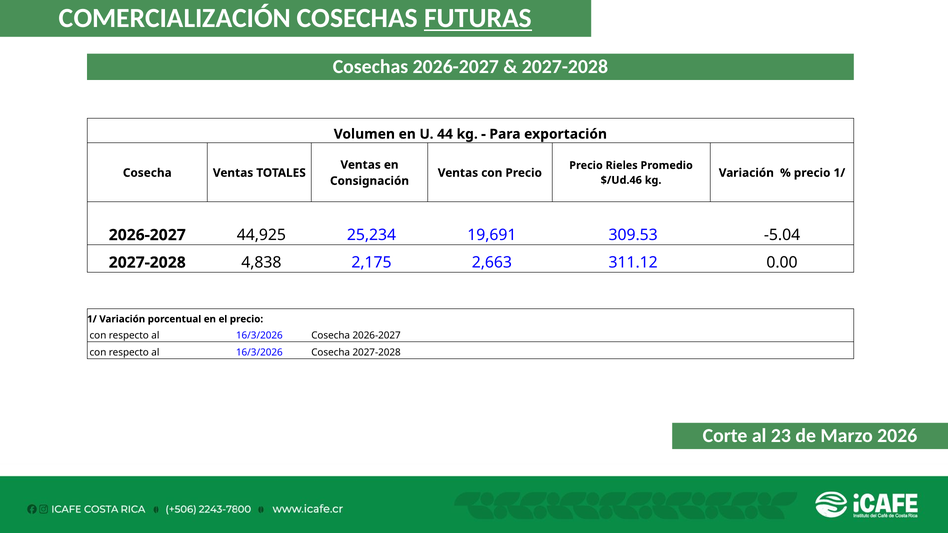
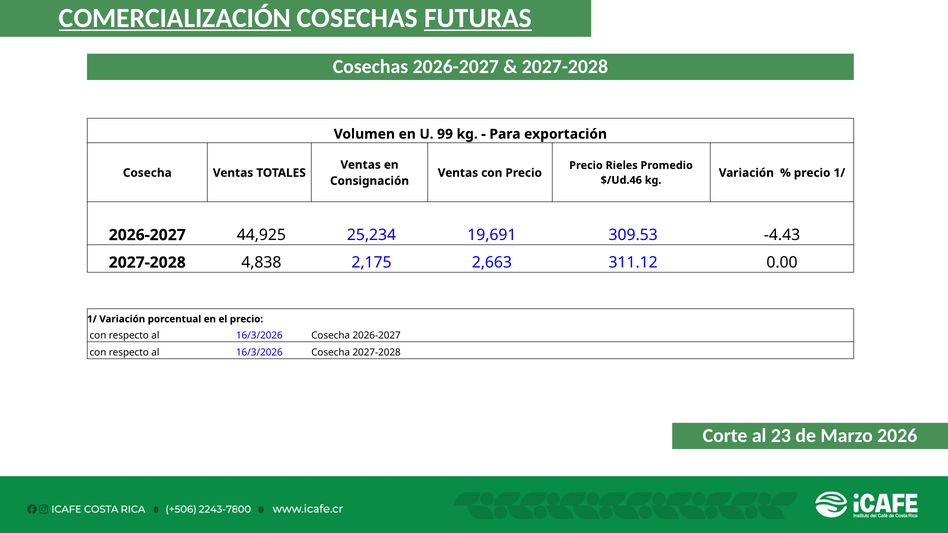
COMERCIALIZACIÓN underline: none -> present (175, 18)
44: 44 -> 99 (445, 134)
-5.04: -5.04 -> -4.43 (782, 235)
